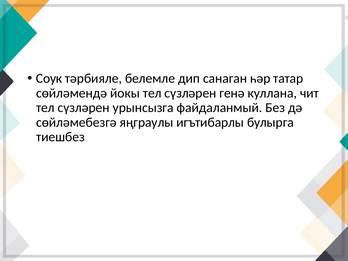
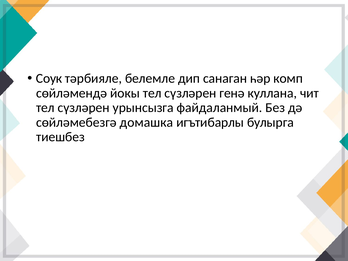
татар: татар -> комп (288, 78)
яңграулы: яңграулы -> домашка (146, 122)
